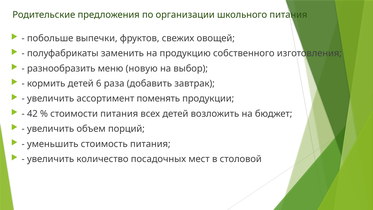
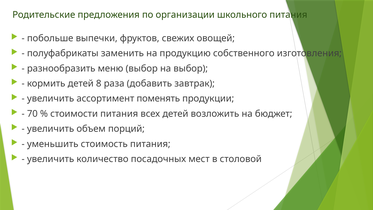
меню новую: новую -> выбор (142, 68)
6: 6 -> 8 (99, 83)
42: 42 -> 70 (32, 114)
